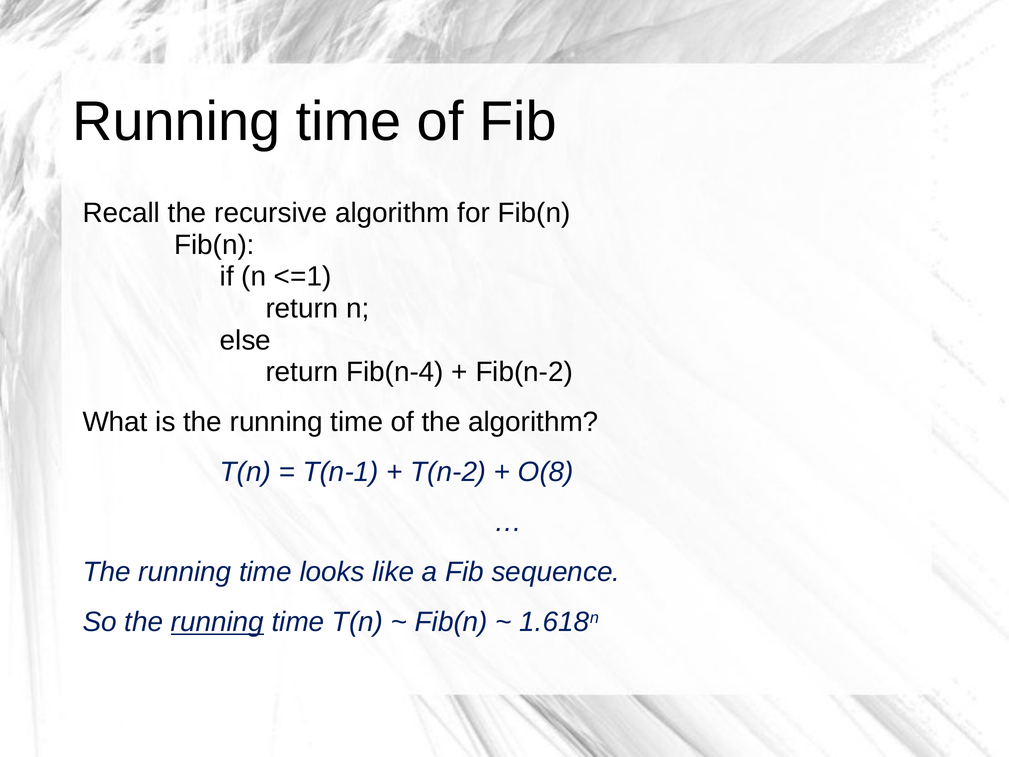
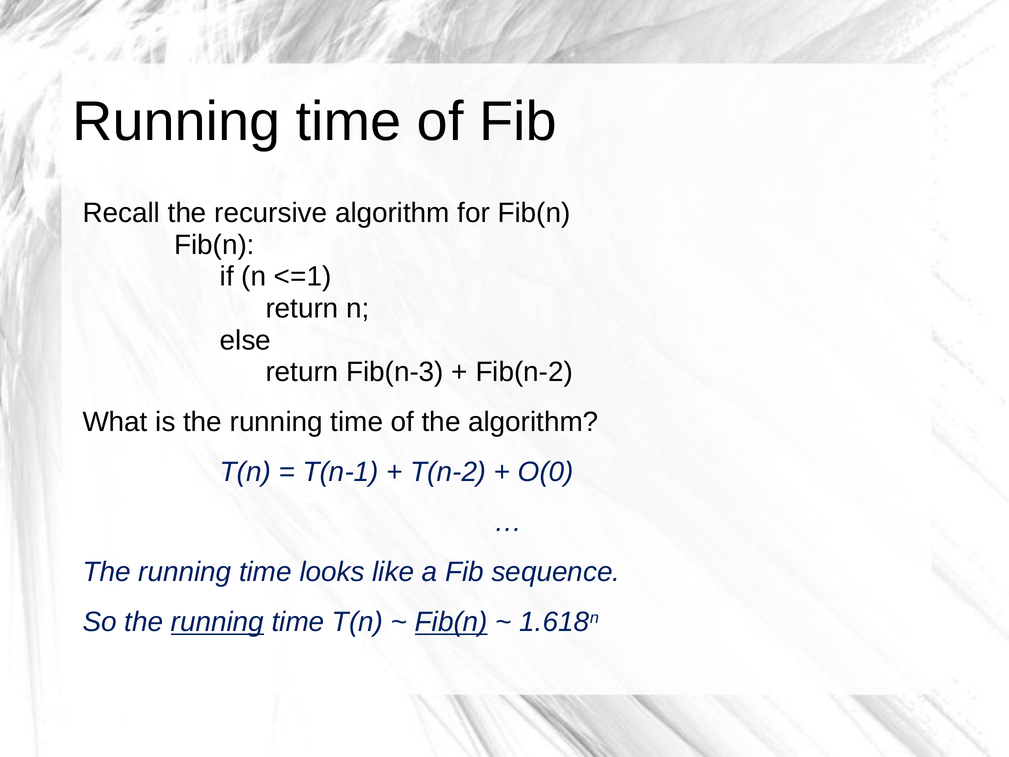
Fib(n-4: Fib(n-4 -> Fib(n-3 (395, 372)
O(8: O(8 -> O(0 (546, 472)
Fib(n underline: none -> present (451, 622)
